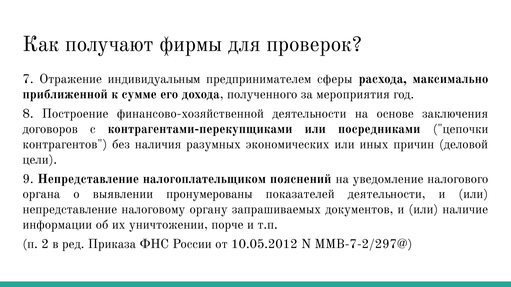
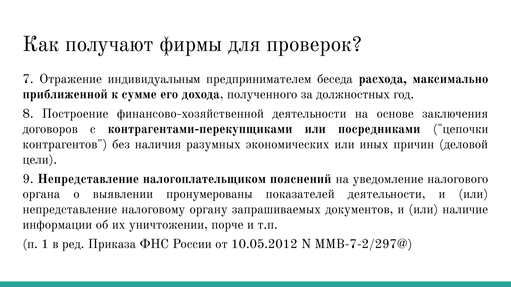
сферы: сферы -> беседа (335, 79)
мероприятия: мероприятия -> должностных (353, 94)
2: 2 -> 1 (45, 244)
